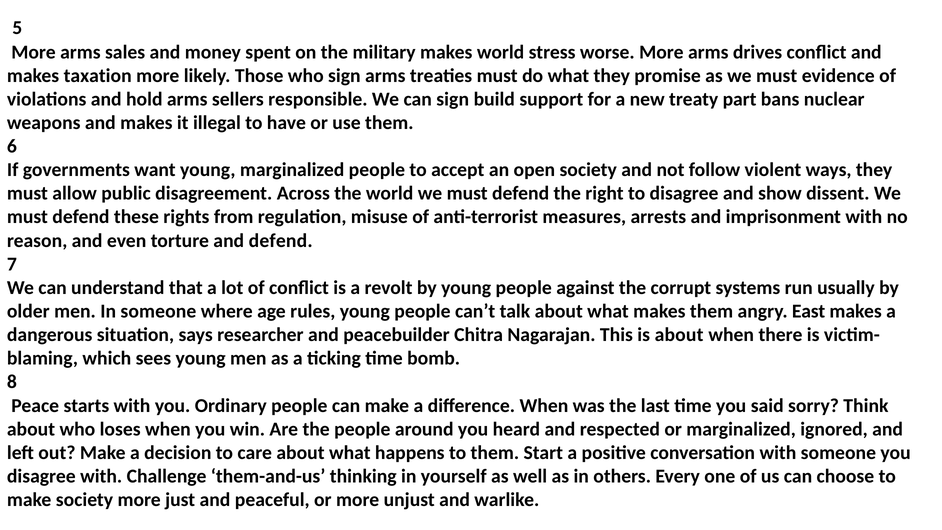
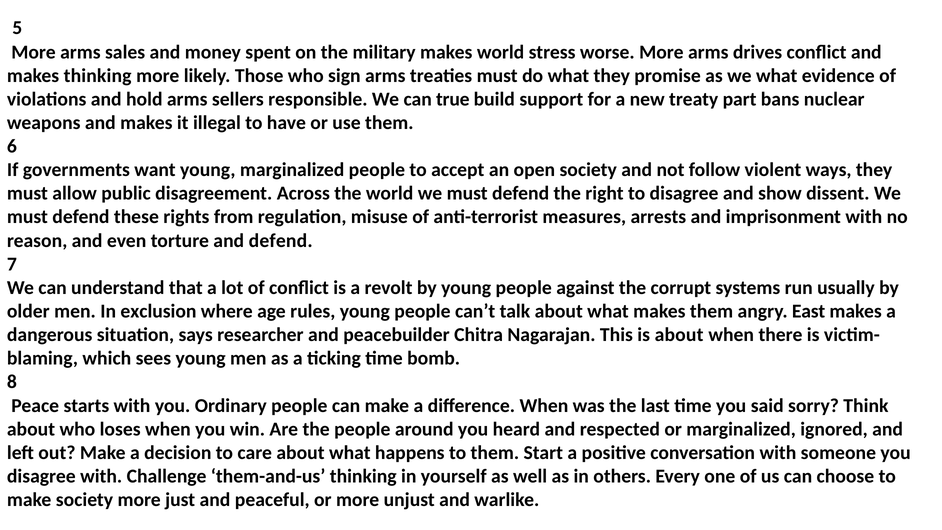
makes taxation: taxation -> thinking (98, 76)
as we must: must -> what (777, 76)
can sign: sign -> true (453, 99)
In someone: someone -> exclusion (158, 311)
